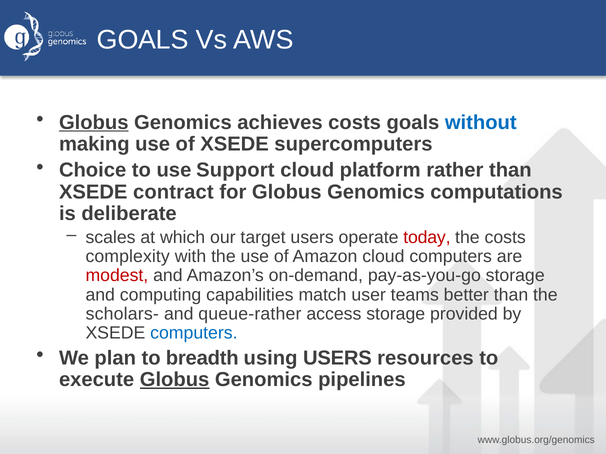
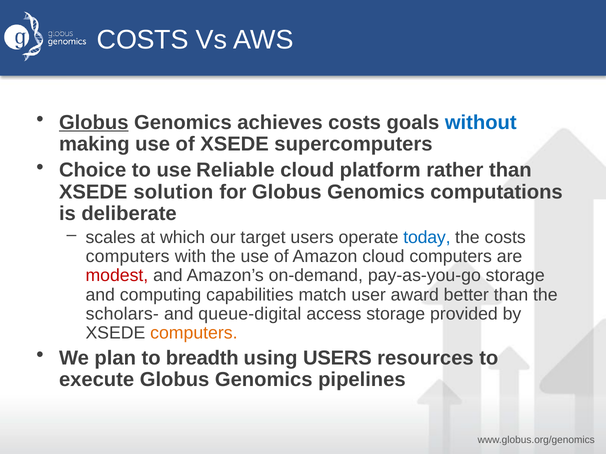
GOALS: GOALS -> COSTS (143, 40)
Support: Support -> Reliable (235, 170)
contract: contract -> solution (173, 192)
today colour: red -> blue (427, 238)
complexity: complexity -> computers (128, 257)
teams: teams -> award (415, 295)
queue-rather: queue-rather -> queue-digital (250, 314)
computers colour: blue -> orange (194, 333)
Globus underline: present -> none (175, 380)
